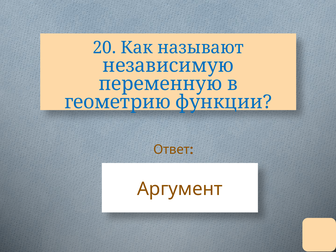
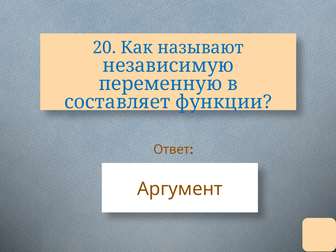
геометрию: геометрию -> составляет (117, 102)
